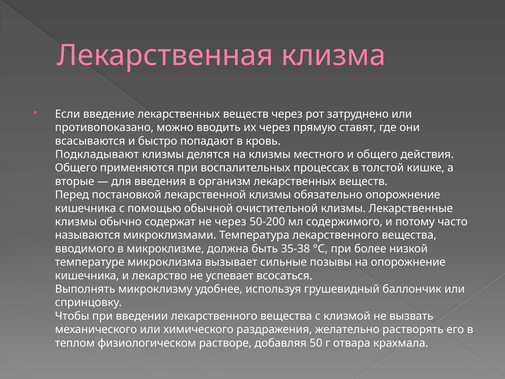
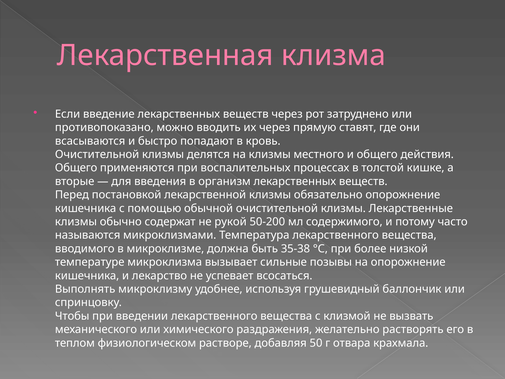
Подкладывают: Подкладывают -> Очистительной (97, 154)
не через: через -> рукой (231, 222)
